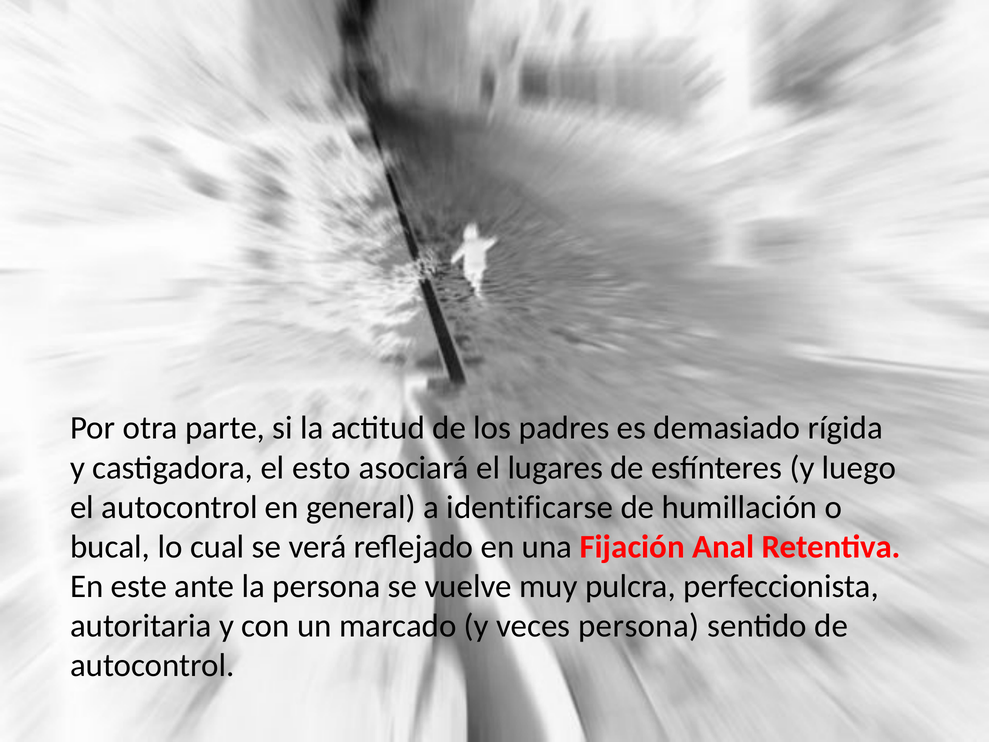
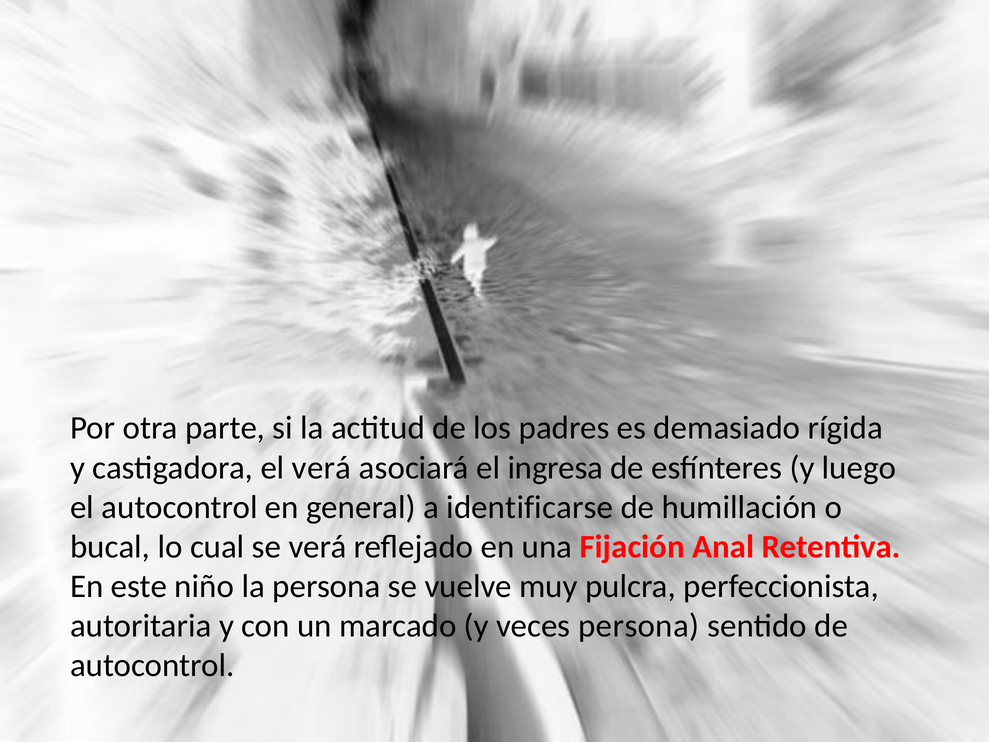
el esto: esto -> verá (322, 467)
lugares: lugares -> ingresa (555, 467)
ante: ante -> niño (204, 586)
